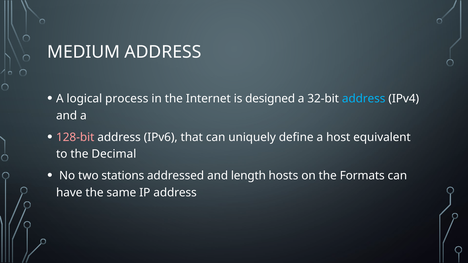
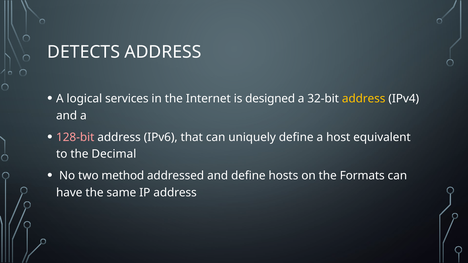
MEDIUM: MEDIUM -> DETECTS (84, 52)
process: process -> services (127, 99)
address colour: light blue -> yellow (364, 99)
stations: stations -> method (123, 176)
and length: length -> define (248, 176)
